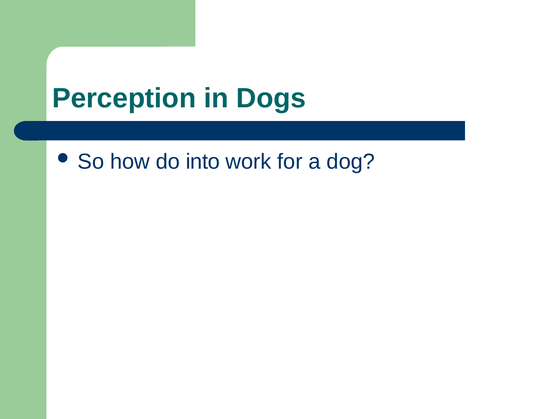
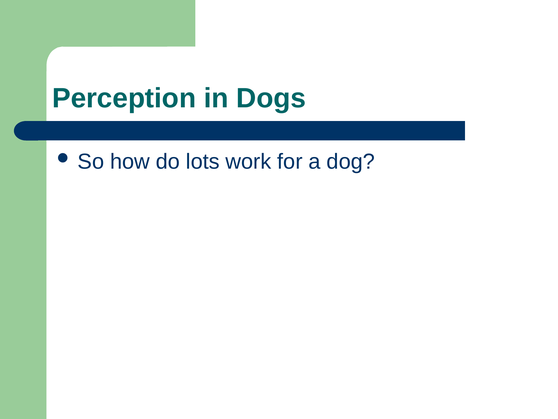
into: into -> lots (203, 161)
